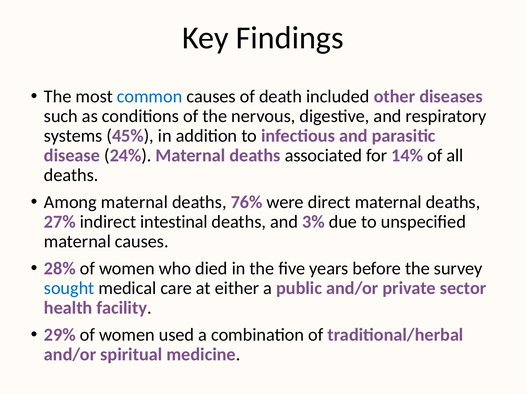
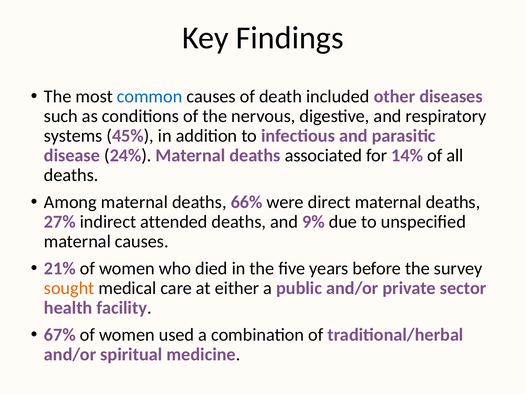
76%: 76% -> 66% (247, 202)
intestinal: intestinal -> attended (174, 222)
3%: 3% -> 9% (313, 222)
28%: 28% -> 21% (60, 269)
sought colour: blue -> orange (69, 289)
29%: 29% -> 67% (60, 335)
